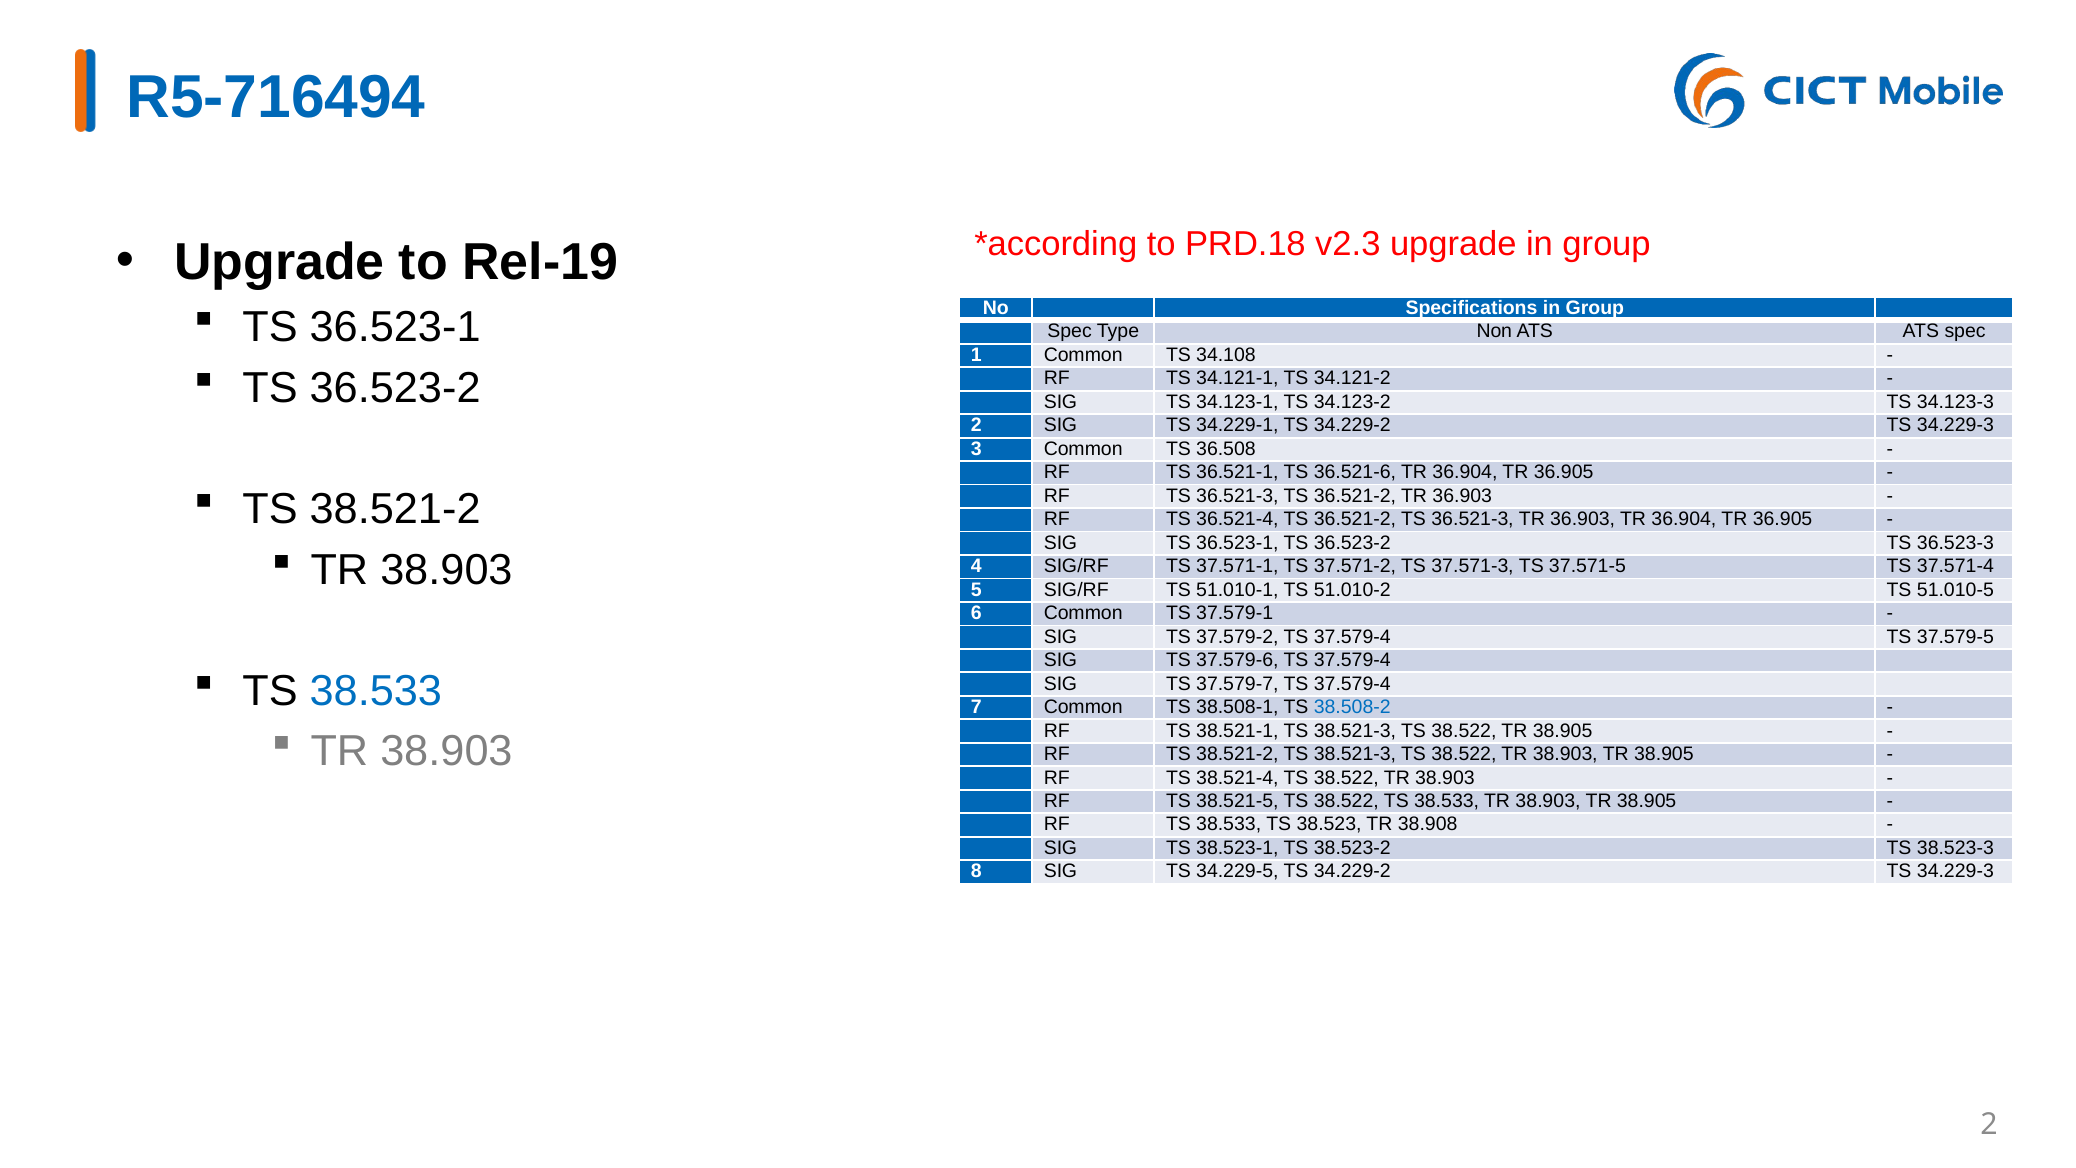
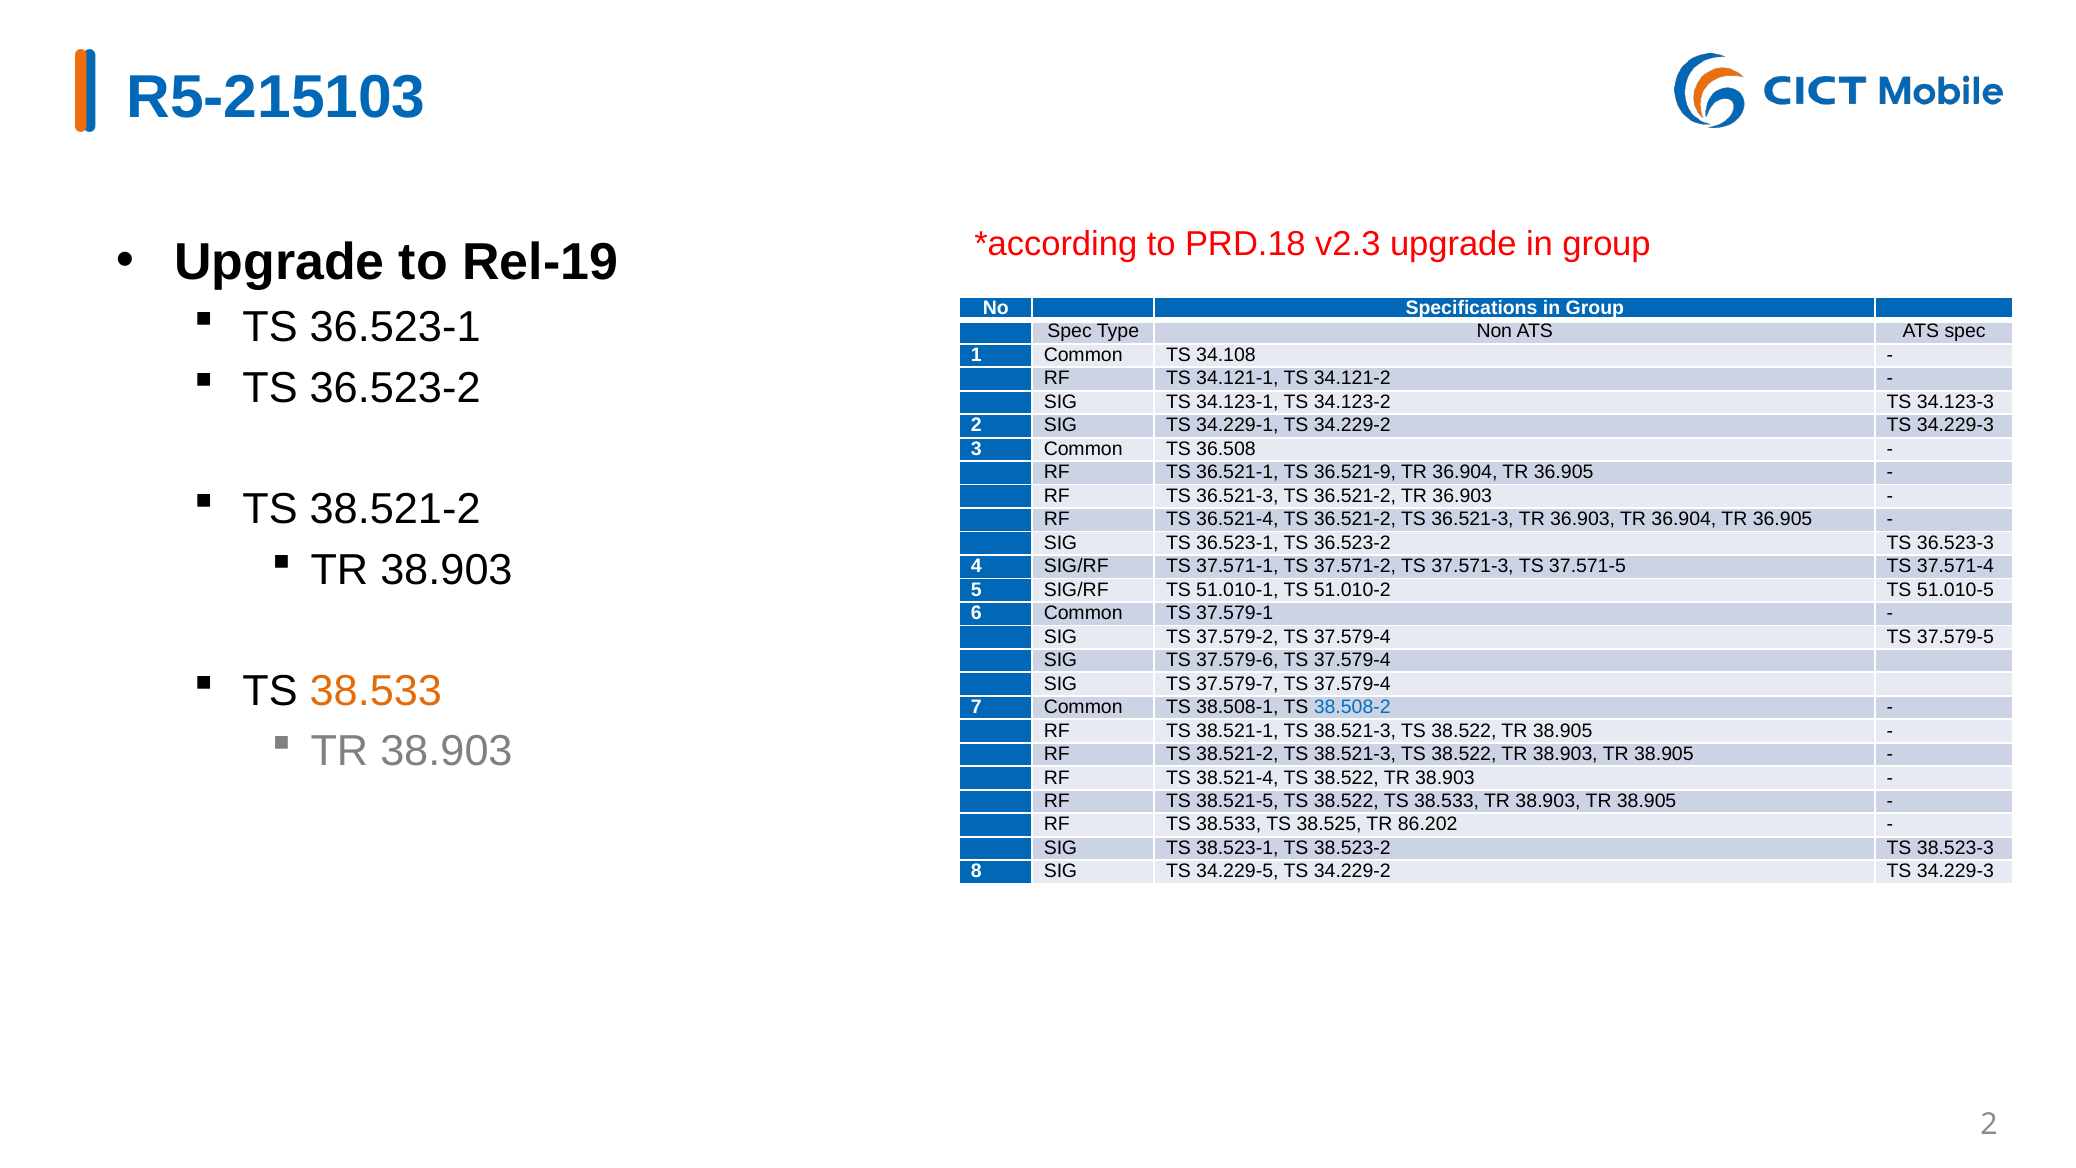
R5-716494: R5-716494 -> R5-215103 (276, 97)
36.521-6: 36.521-6 -> 36.521-9 (1355, 472)
38.533 colour: blue -> orange (376, 691)
38.523: 38.523 -> 38.525 (1329, 824)
38.908: 38.908 -> 86.202 (1428, 824)
